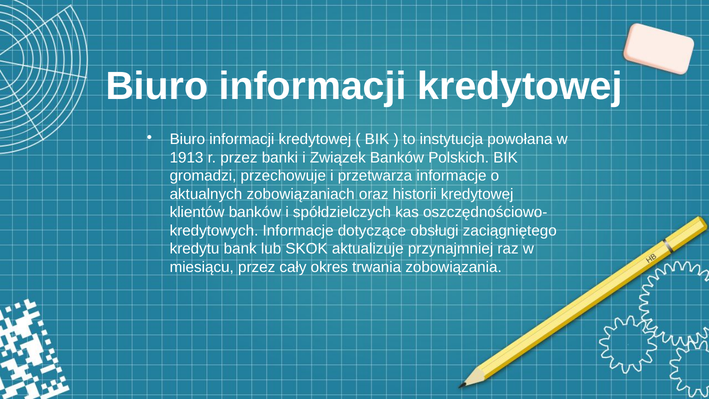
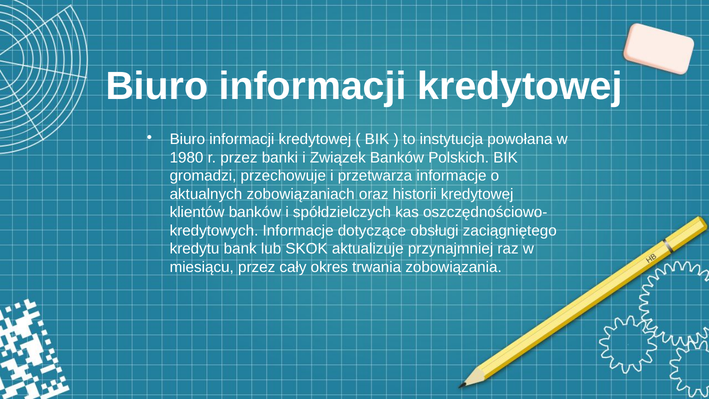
1913: 1913 -> 1980 (187, 158)
